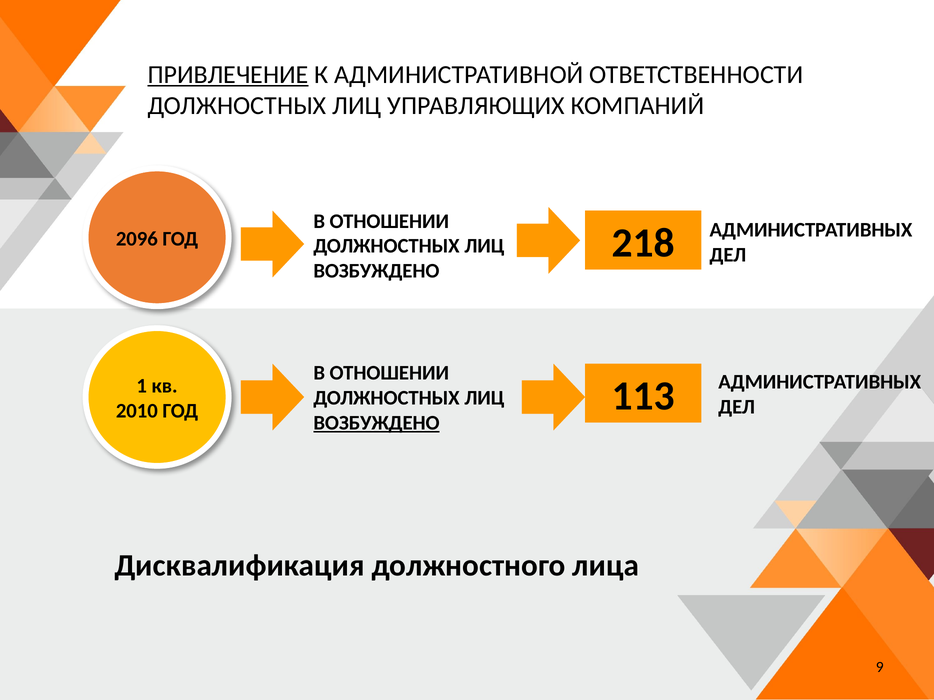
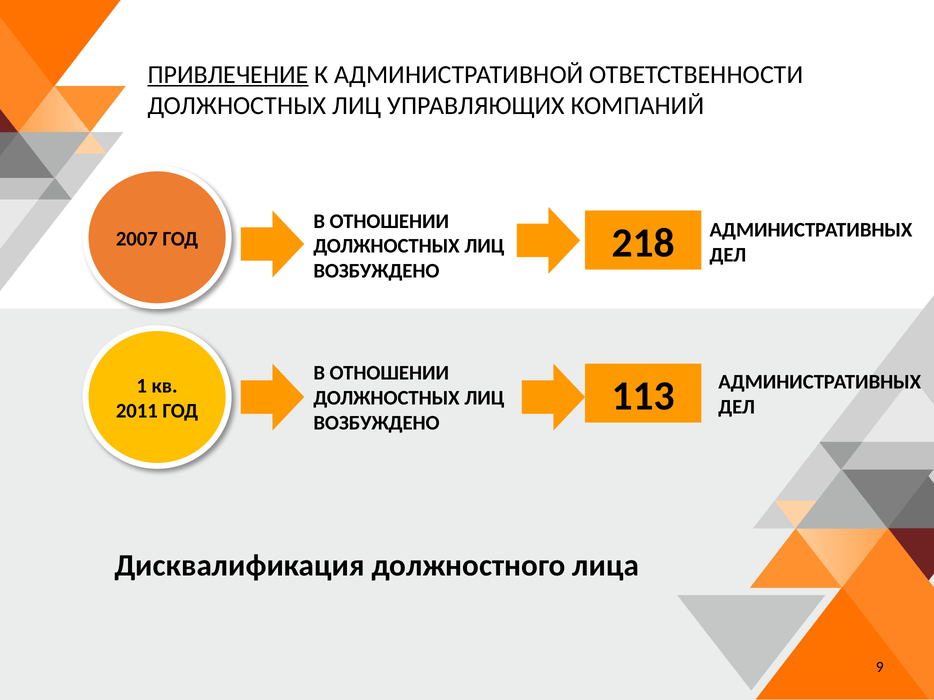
2096: 2096 -> 2007 (137, 239)
2010: 2010 -> 2011 (137, 411)
ВОЗБУЖДЕНО underline: present -> none (376, 423)
